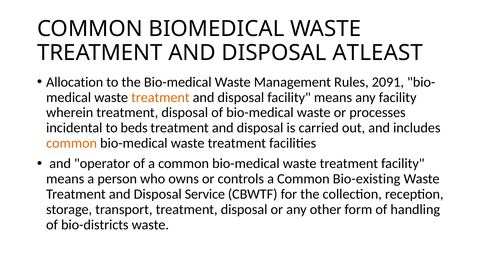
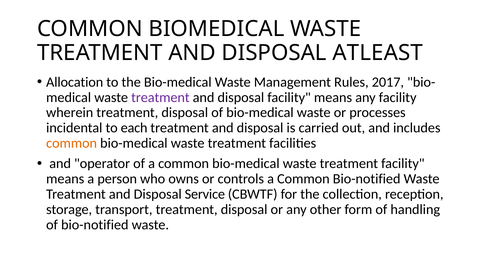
2091: 2091 -> 2017 (388, 82)
treatment colour: orange -> purple (160, 97)
beds: beds -> each (134, 128)
Common Bio-existing: Bio-existing -> Bio-notified (367, 179)
of bio-districts: bio-districts -> bio-notified (95, 225)
